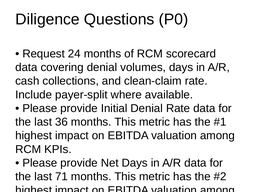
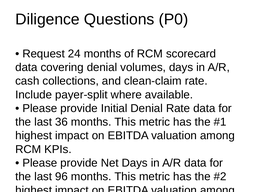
71: 71 -> 96 (61, 177)
